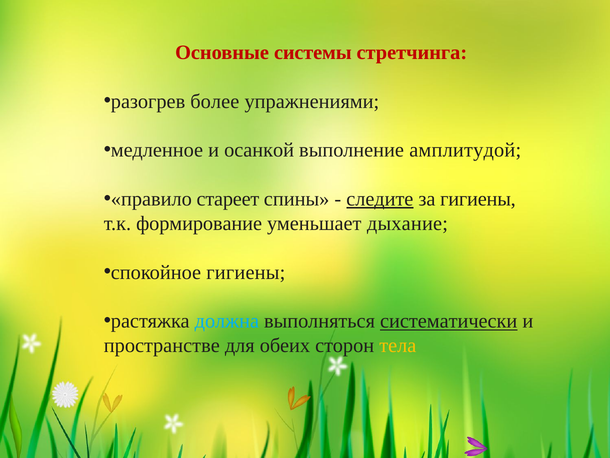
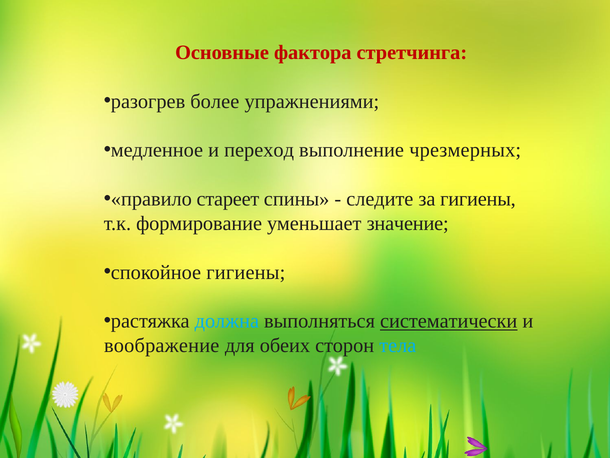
системы: системы -> фактора (313, 52)
осанкой: осанкой -> переход (259, 150)
амплитудой: амплитудой -> чрезмерных (465, 150)
следите underline: present -> none (380, 199)
дыхание: дыхание -> значение (408, 223)
пространстве: пространстве -> воображение (162, 345)
тела colour: yellow -> light blue (398, 345)
